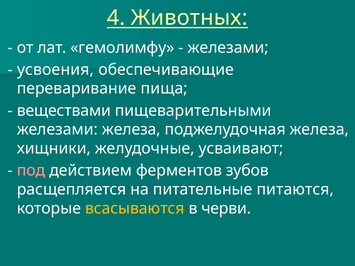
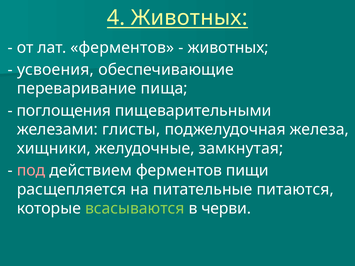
лат гемолимфу: гемолимфу -> ферментов (122, 48)
железами: железами -> животных (228, 48)
веществами: веществами -> поглощения (64, 111)
железами железа: железа -> глисты (131, 130)
усваивают: усваивают -> замкнутая (241, 149)
зубов: зубов -> пищи (247, 171)
всасываются colour: yellow -> light green (135, 209)
